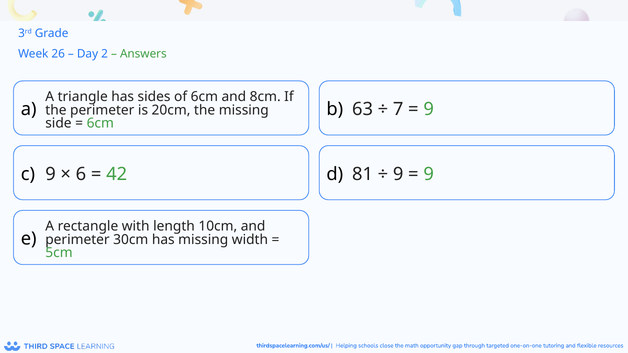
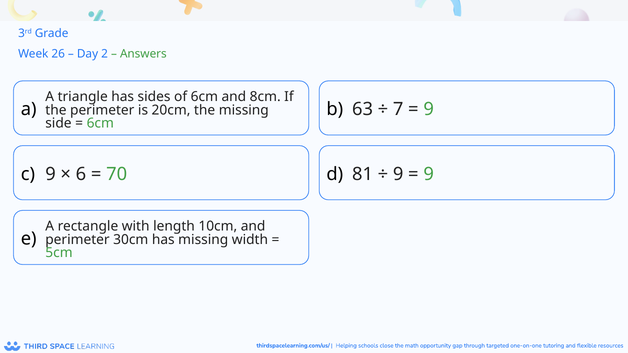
42: 42 -> 70 (117, 174)
